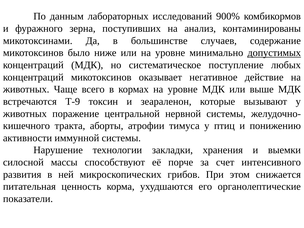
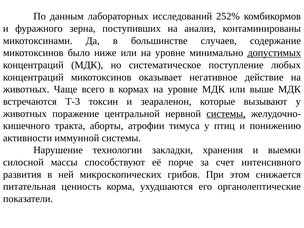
900%: 900% -> 252% (228, 16)
Т-9: Т-9 -> Т-3 (73, 102)
системы underline: none -> present (226, 114)
